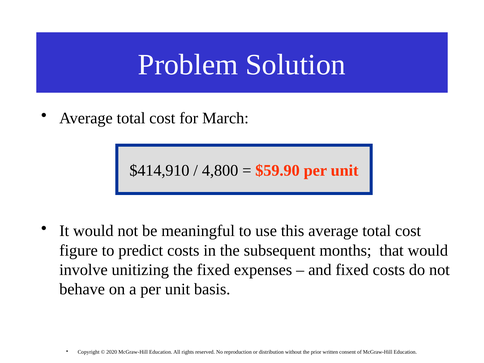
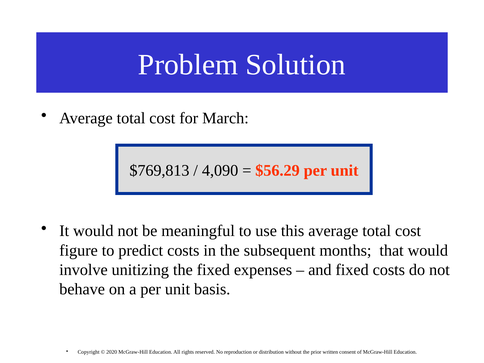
$414,910: $414,910 -> $769,813 (159, 171)
4,800: 4,800 -> 4,090 (220, 171)
$59.90: $59.90 -> $56.29 (278, 171)
